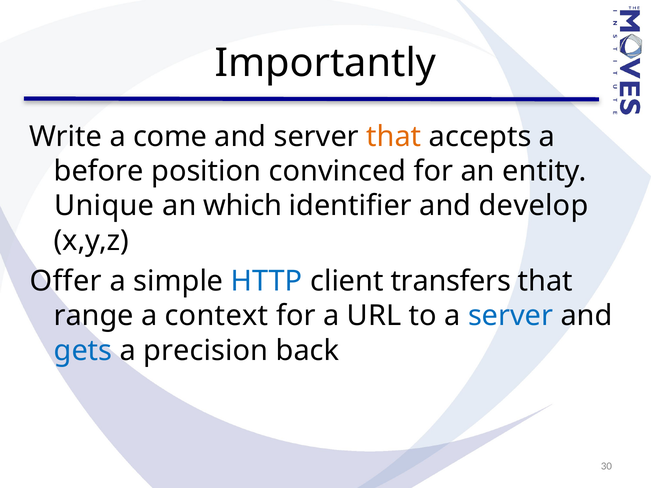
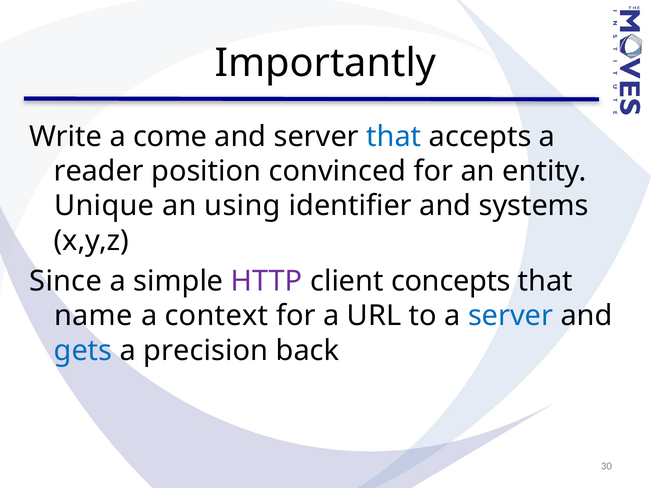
that colour: orange -> blue (394, 137)
before: before -> reader (99, 171)
which: which -> using (242, 206)
develop: develop -> systems (534, 206)
Offer: Offer -> Since (66, 281)
HTTP colour: blue -> purple (267, 281)
transfers: transfers -> concepts (451, 281)
range: range -> name (93, 316)
